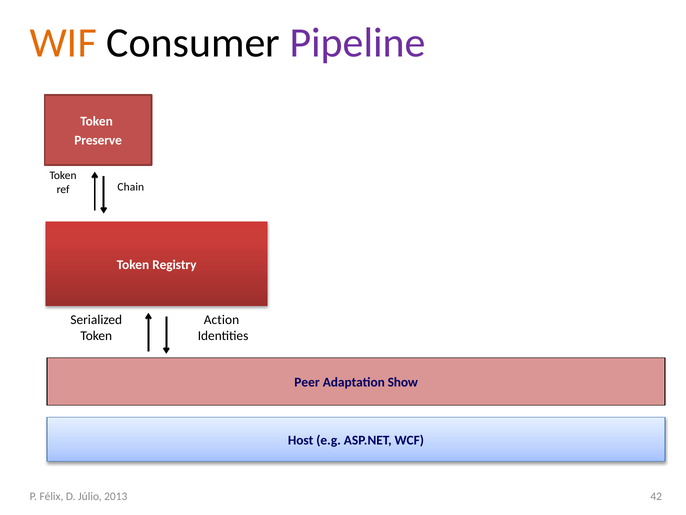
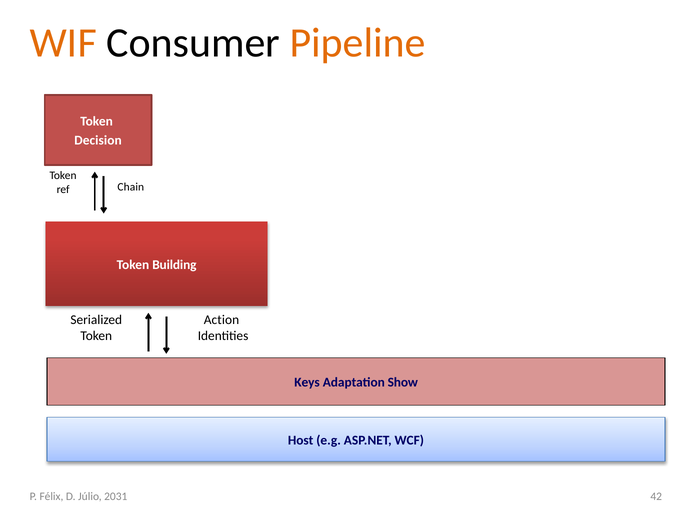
Pipeline colour: purple -> orange (358, 43)
Preserve: Preserve -> Decision (98, 140)
Registry: Registry -> Building (174, 265)
Peer: Peer -> Keys (307, 382)
2013: 2013 -> 2031 (116, 496)
